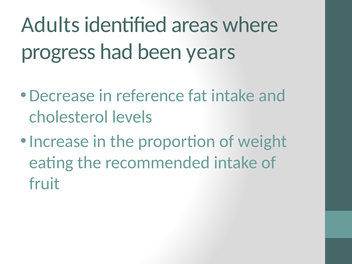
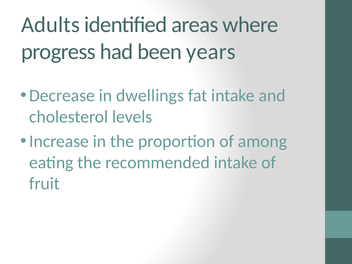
reference: reference -> dwellings (150, 96)
weight: weight -> among (263, 141)
